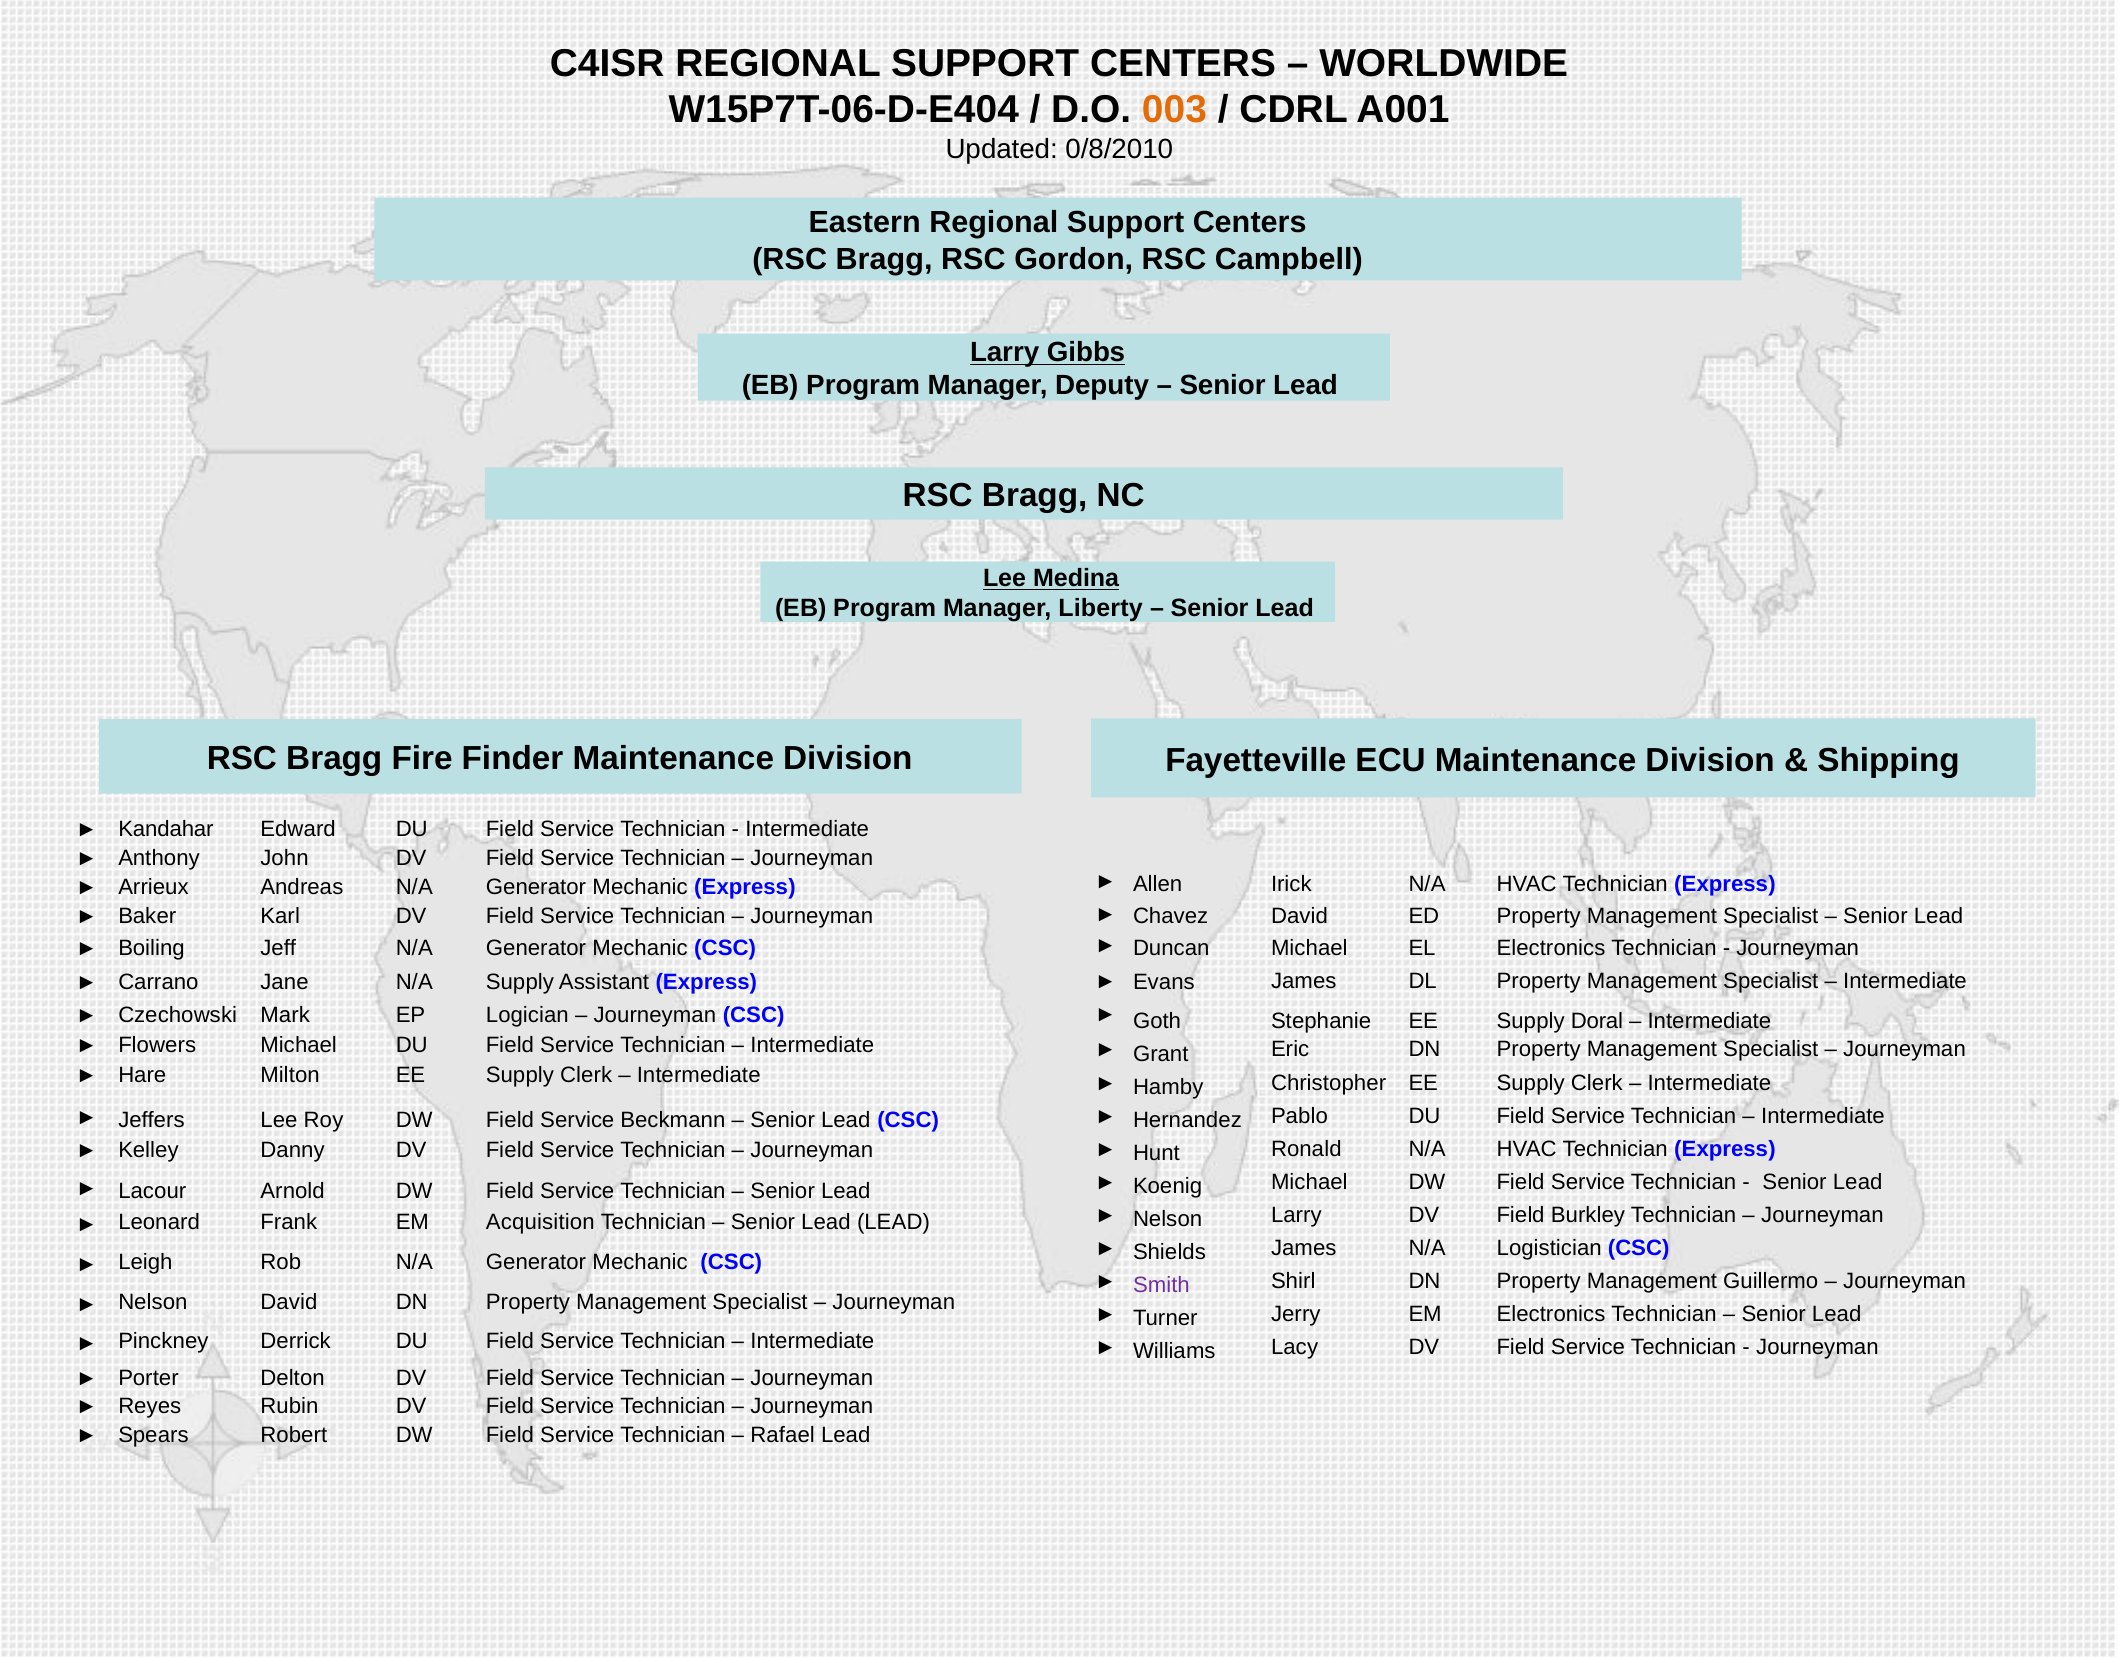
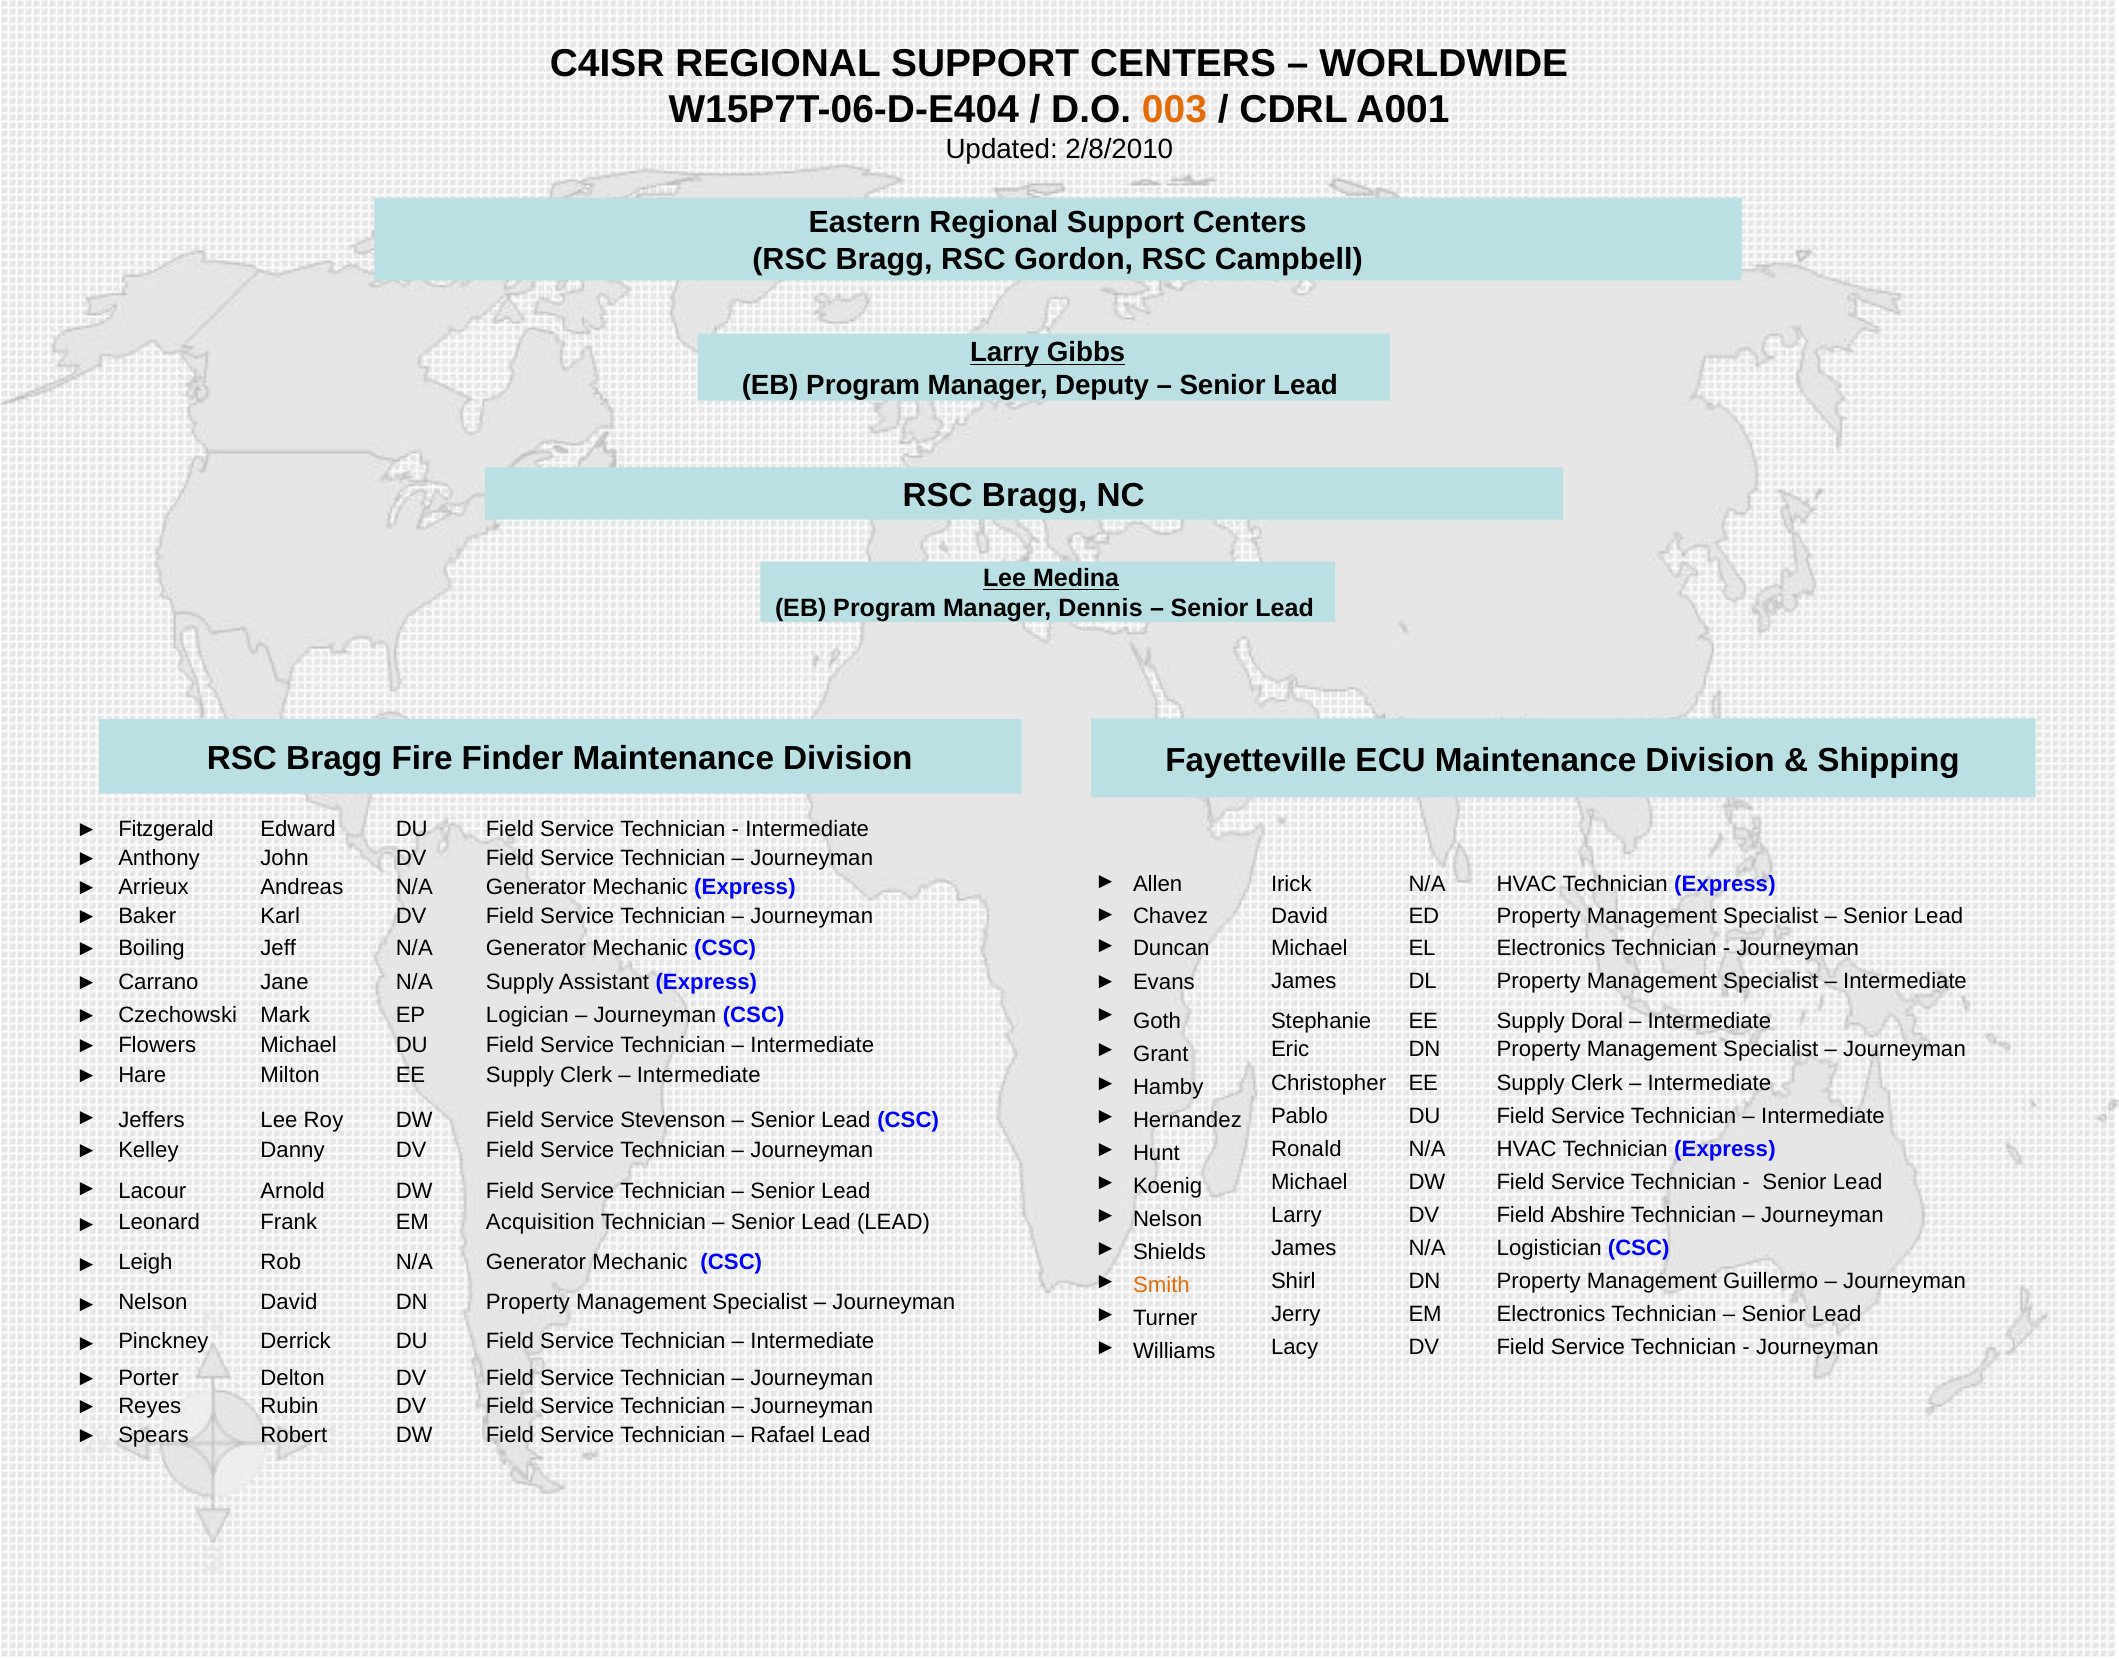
0/8/2010: 0/8/2010 -> 2/8/2010 (1119, 149)
Liberty: Liberty -> Dennis (1101, 609)
Kandahar: Kandahar -> Fitzgerald (166, 829)
Beckmann: Beckmann -> Stevenson (673, 1121)
Burkley: Burkley -> Abshire (1588, 1215)
Smith colour: purple -> orange (1161, 1286)
